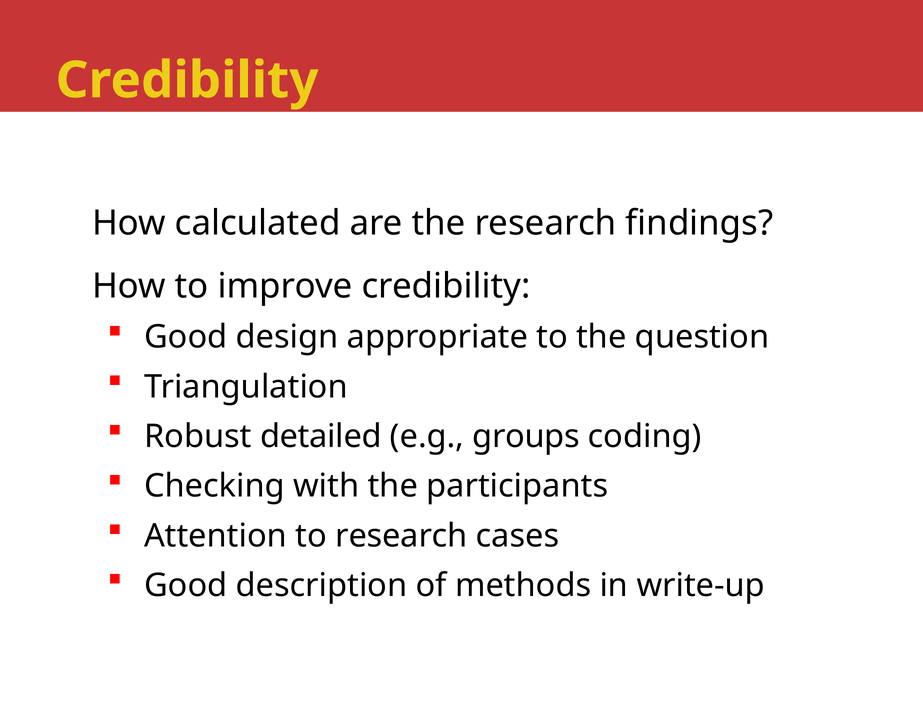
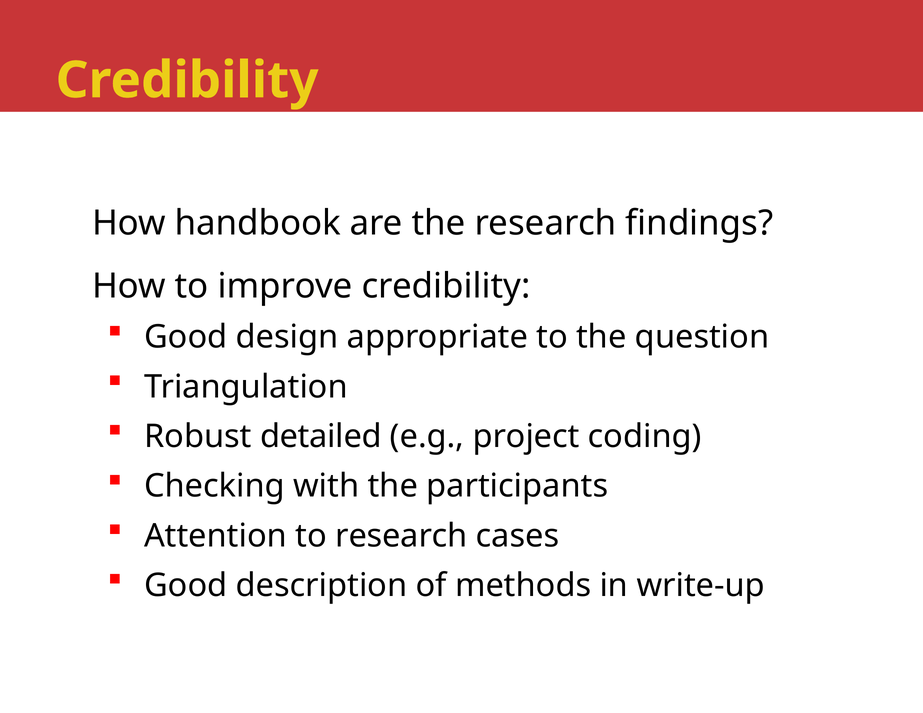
calculated: calculated -> handbook (258, 223)
groups: groups -> project (526, 437)
